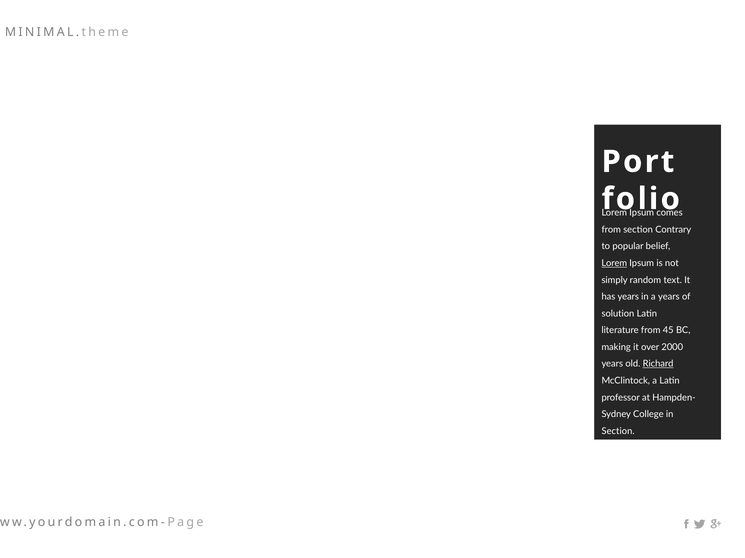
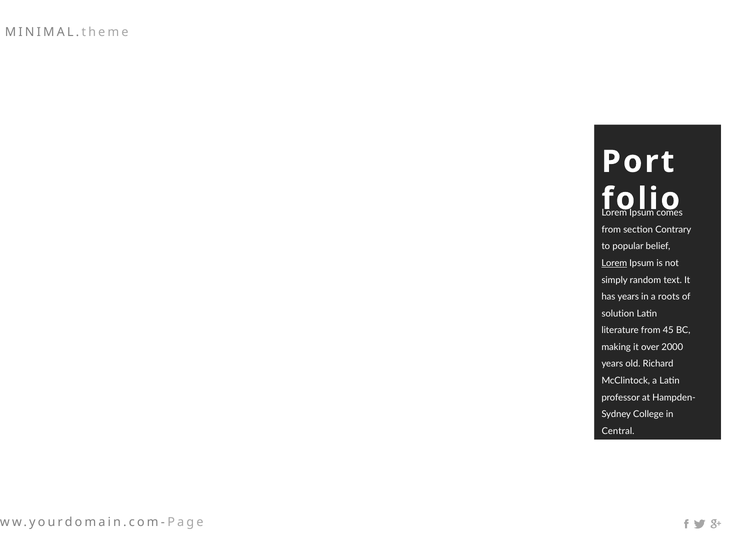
a years: years -> roots (669, 297)
Richard underline: present -> none (658, 364)
Section: Section -> Central (618, 432)
